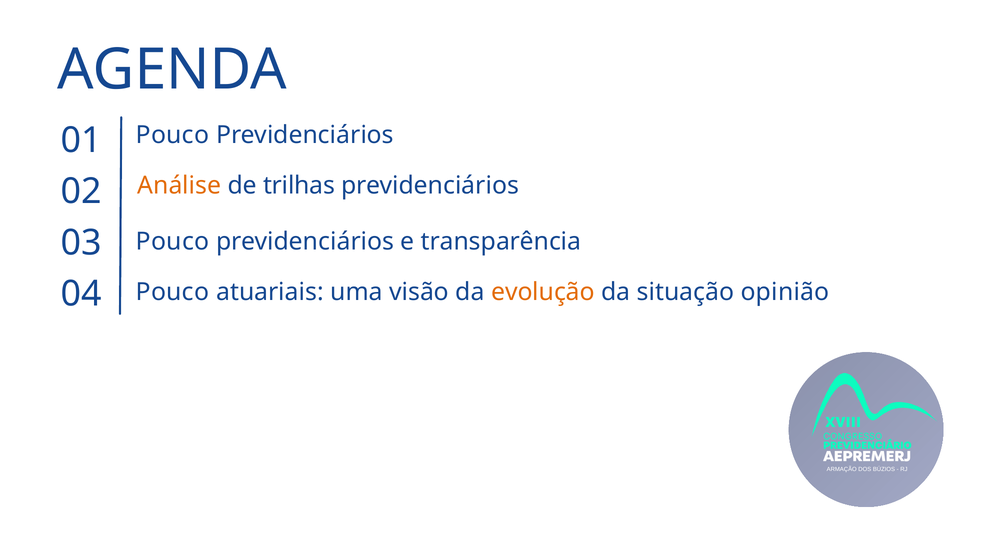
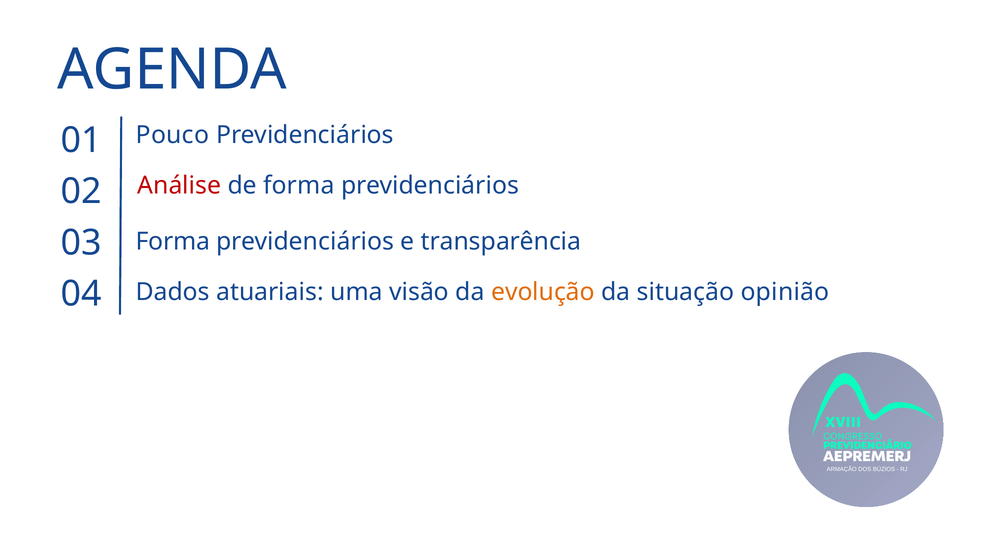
Análise colour: orange -> red (179, 185)
de trilhas: trilhas -> forma (299, 185)
Pouco: Pouco -> Forma (173, 242)
Pouco: Pouco -> Dados (173, 292)
